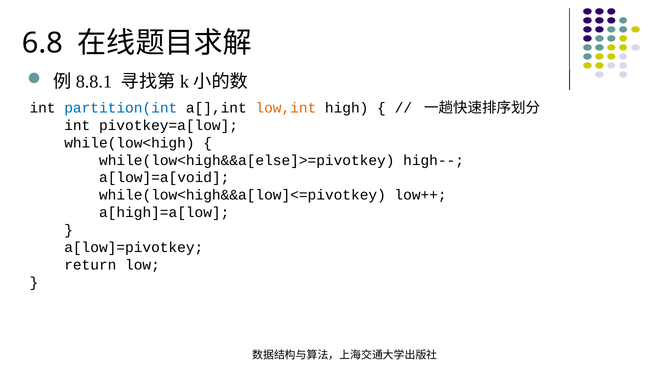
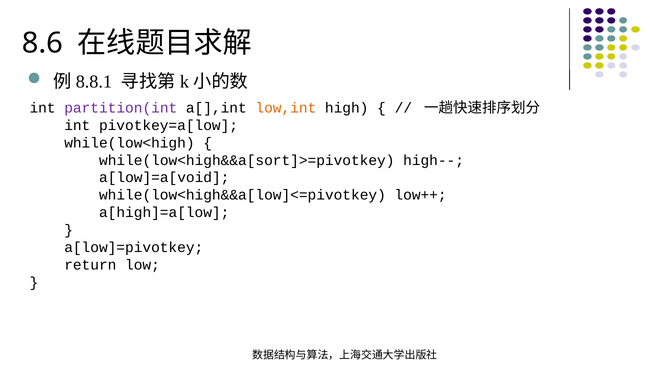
6.8: 6.8 -> 8.6 (42, 43)
partition(int colour: blue -> purple (121, 108)
while(low<high&&a[else]>=pivotkey: while(low<high&&a[else]>=pivotkey -> while(low<high&&a[sort]>=pivotkey (247, 160)
